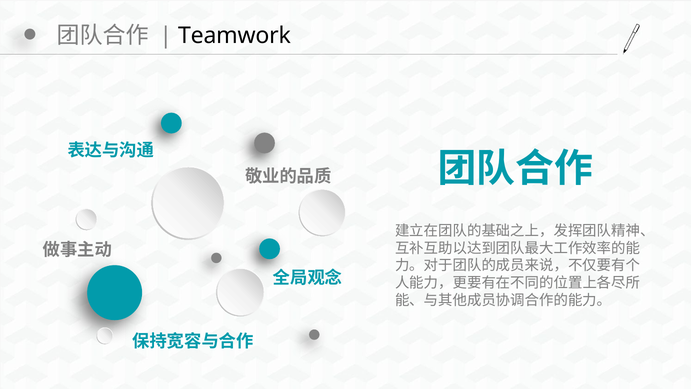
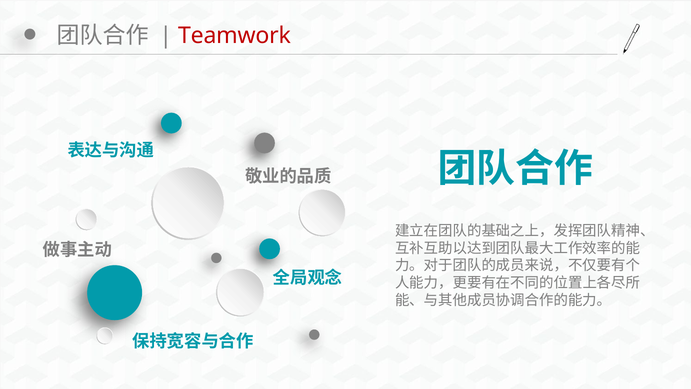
Teamwork colour: black -> red (234, 36)
